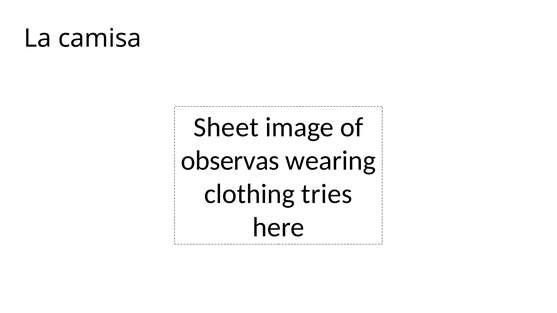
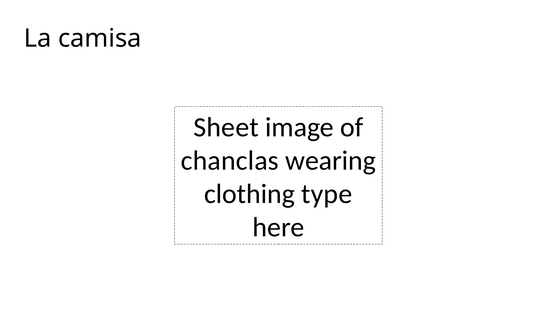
observas: observas -> chanclas (230, 161)
tries: tries -> type (327, 194)
